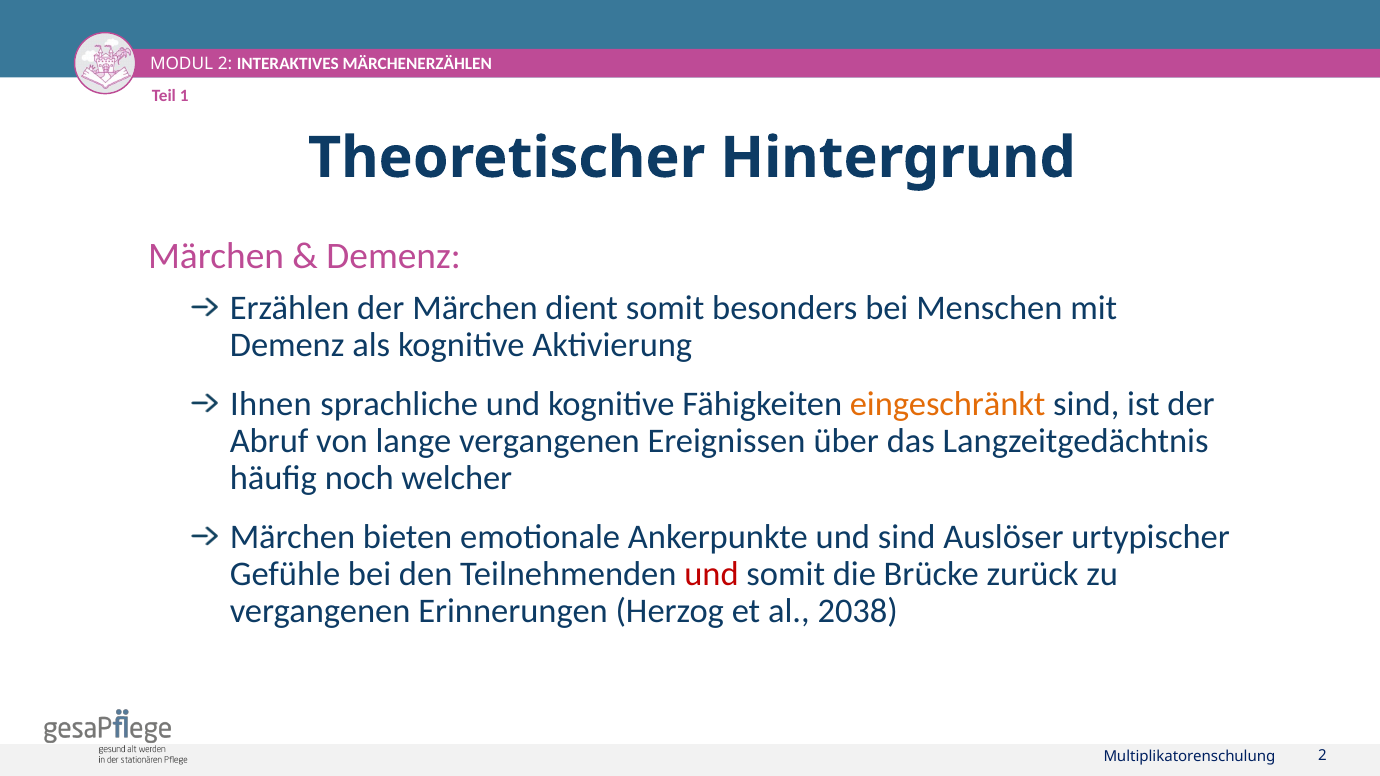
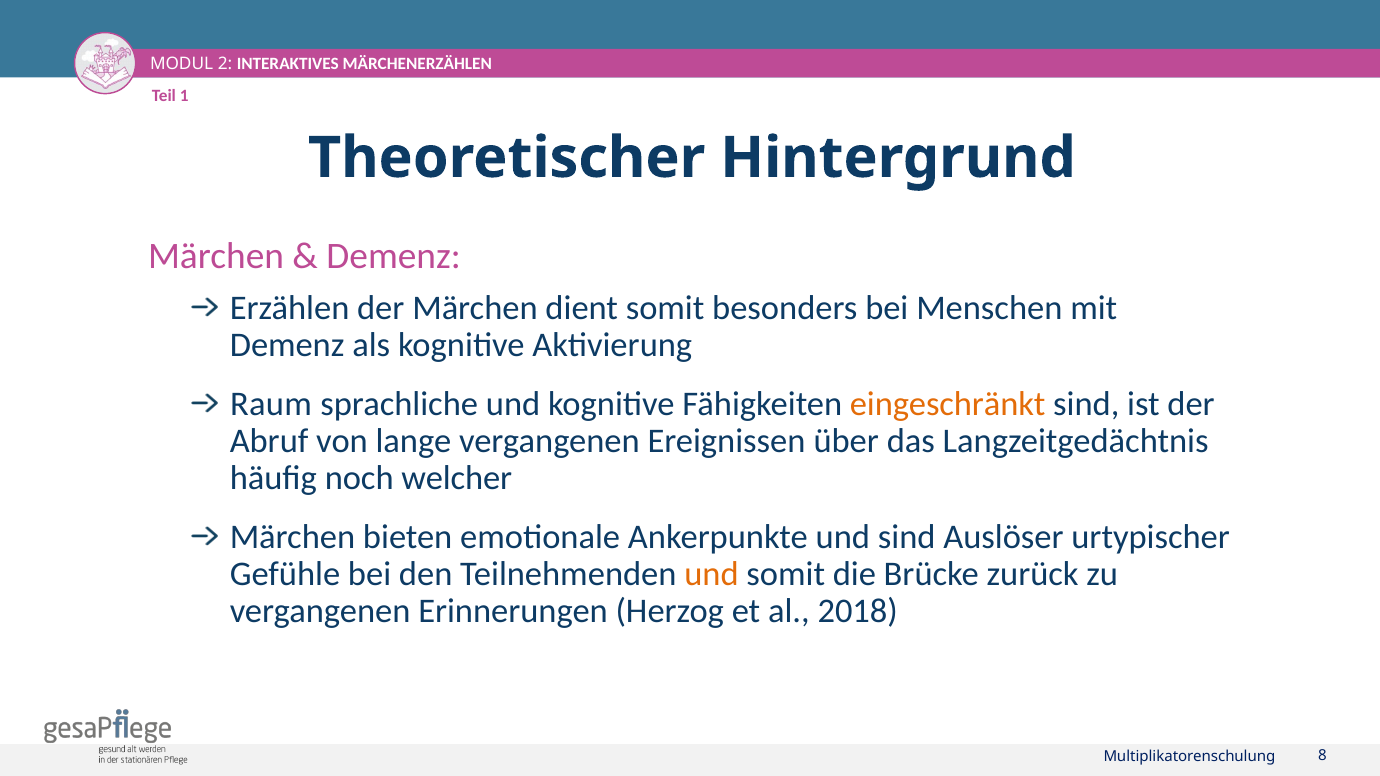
Ihnen: Ihnen -> Raum (271, 404)
und colour: red -> orange (711, 574)
2038: 2038 -> 2018 (858, 611)
Multiplikatorenschulung 2: 2 -> 8 (1322, 756)
